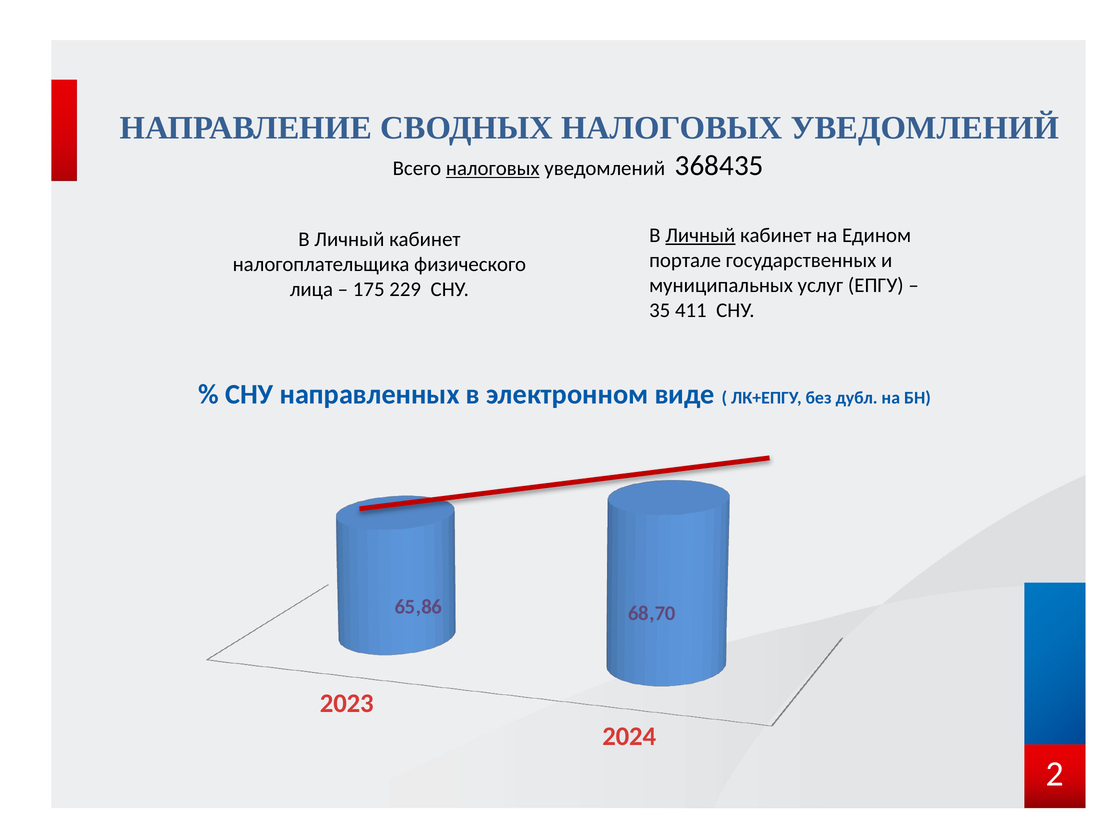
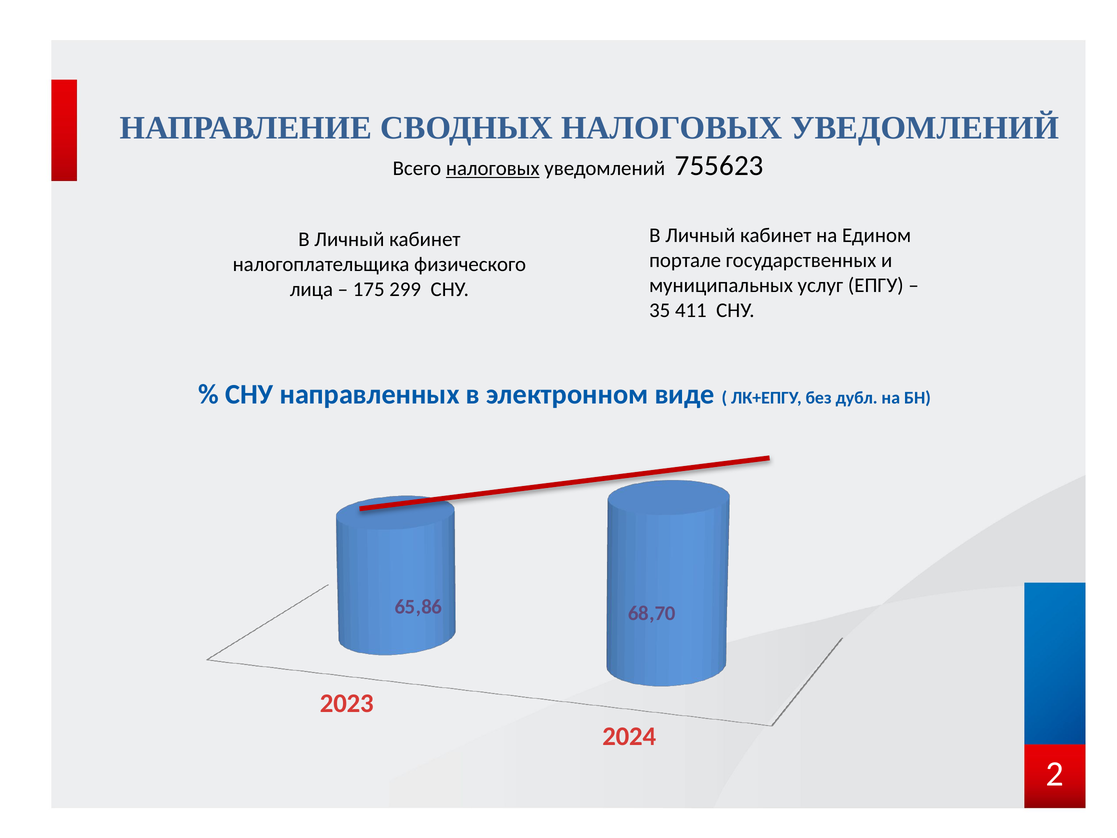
368435: 368435 -> 755623 (719, 166)
Личный underline: present -> none (700, 235)
229: 229 -> 299 (405, 289)
